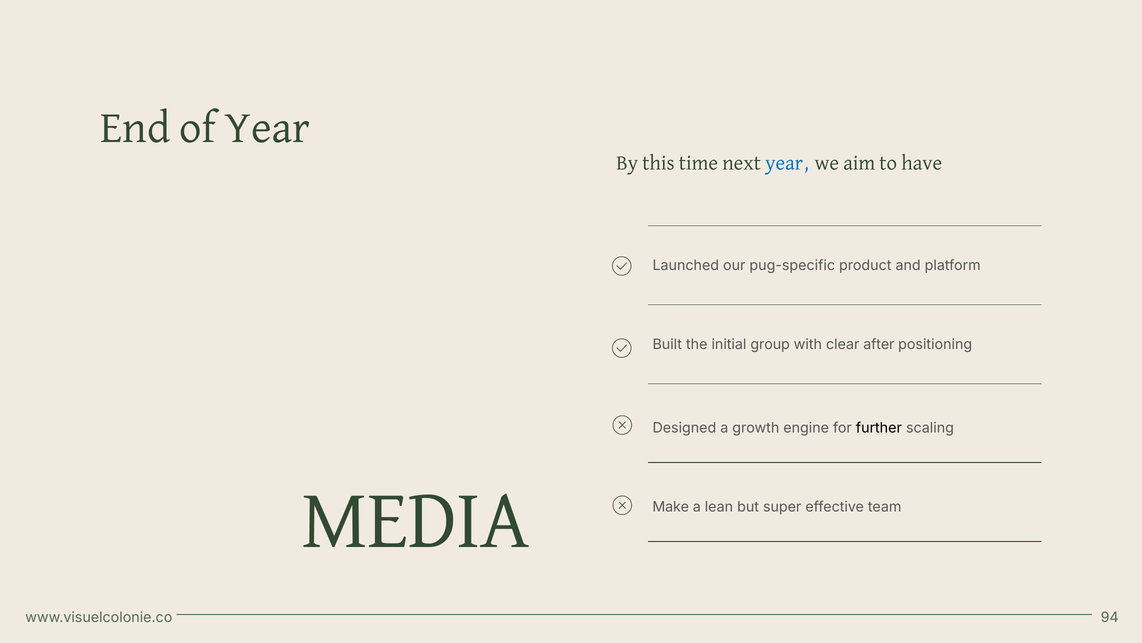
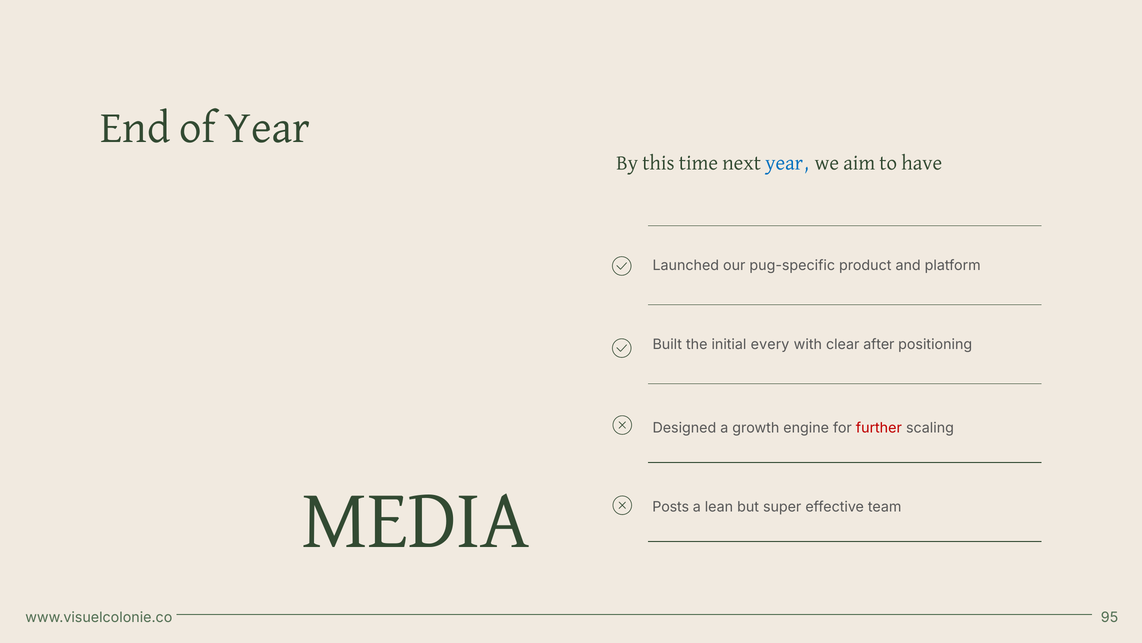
group: group -> every (770, 344)
further colour: black -> red (879, 427)
Make: Make -> Posts (671, 506)
94: 94 -> 95 (1110, 617)
